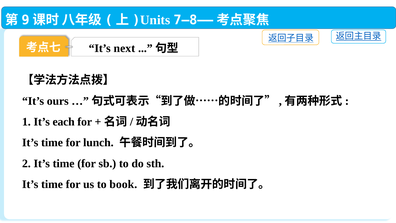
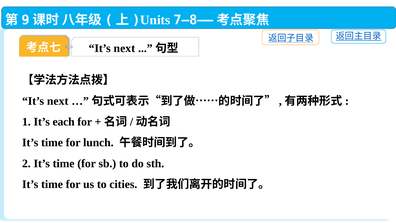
ours: ours -> next (58, 101)
book: book -> cities (123, 184)
